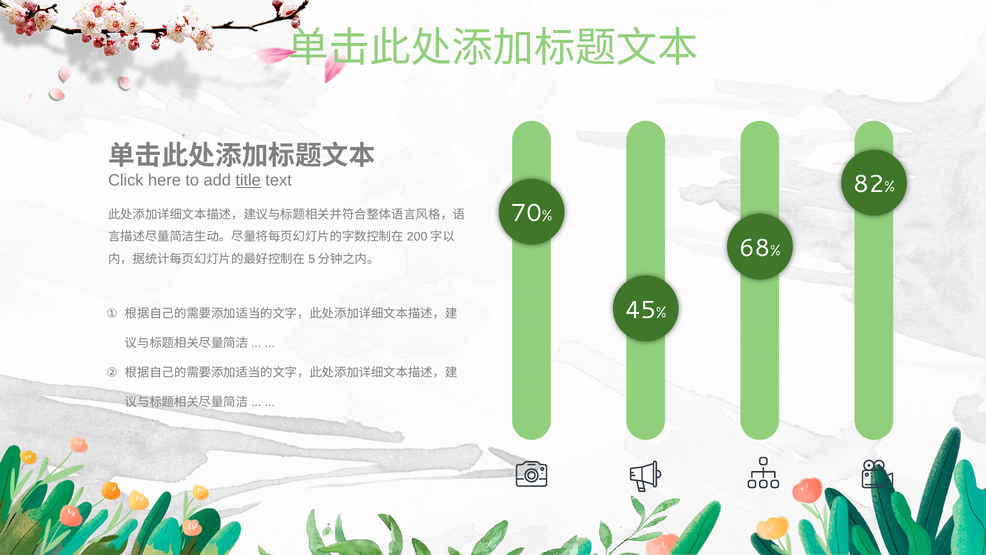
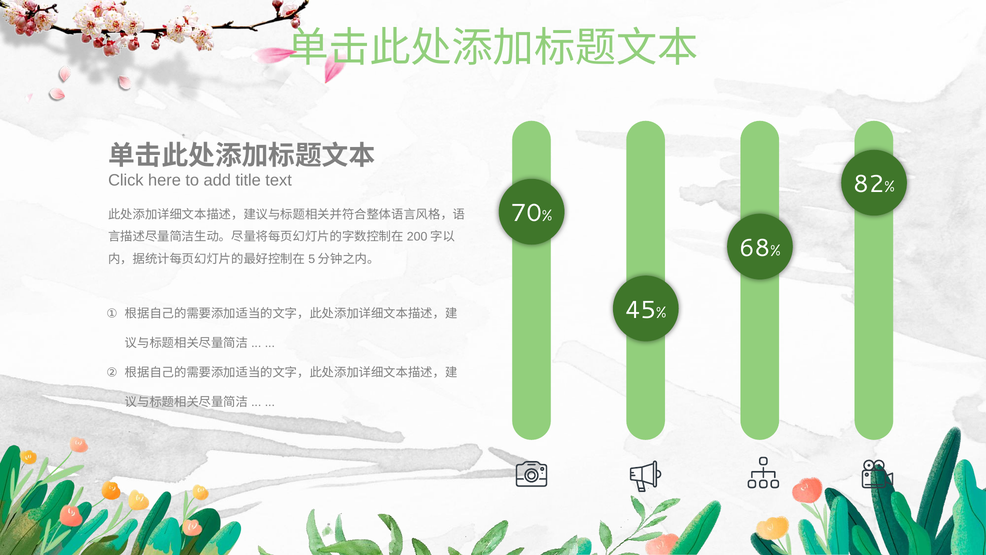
title underline: present -> none (248, 180)
